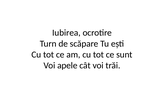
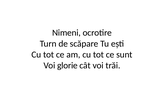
Iubirea: Iubirea -> Nimeni (66, 33)
apele: apele -> glorie (67, 66)
